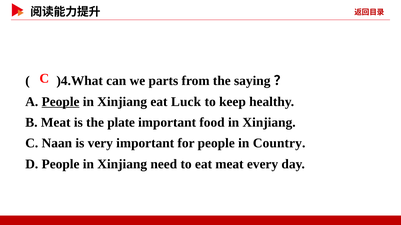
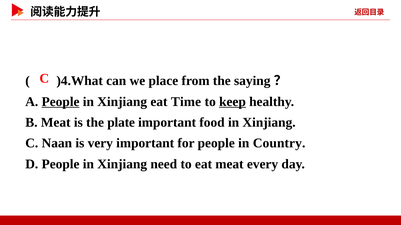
parts: parts -> place (163, 81)
Luck: Luck -> Time (186, 102)
keep underline: none -> present (232, 102)
